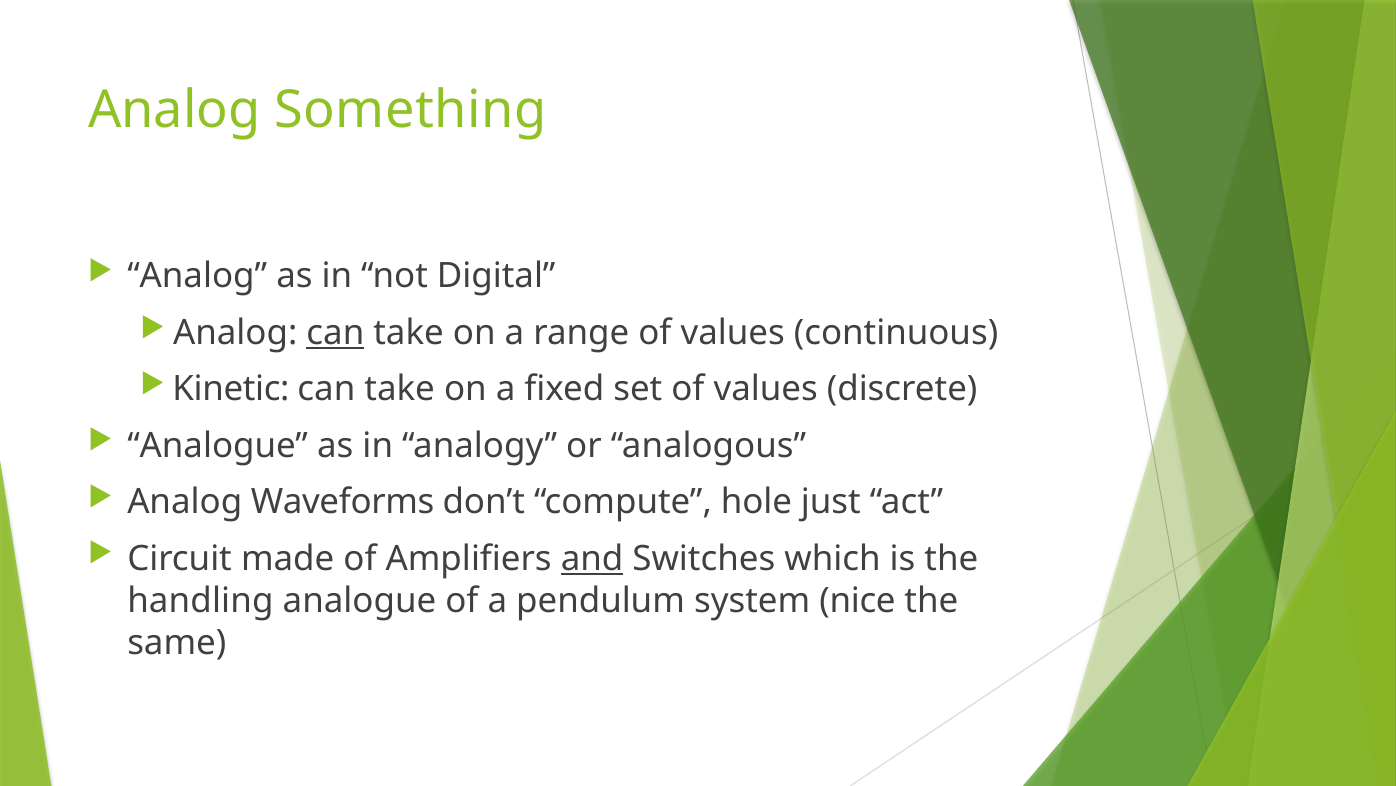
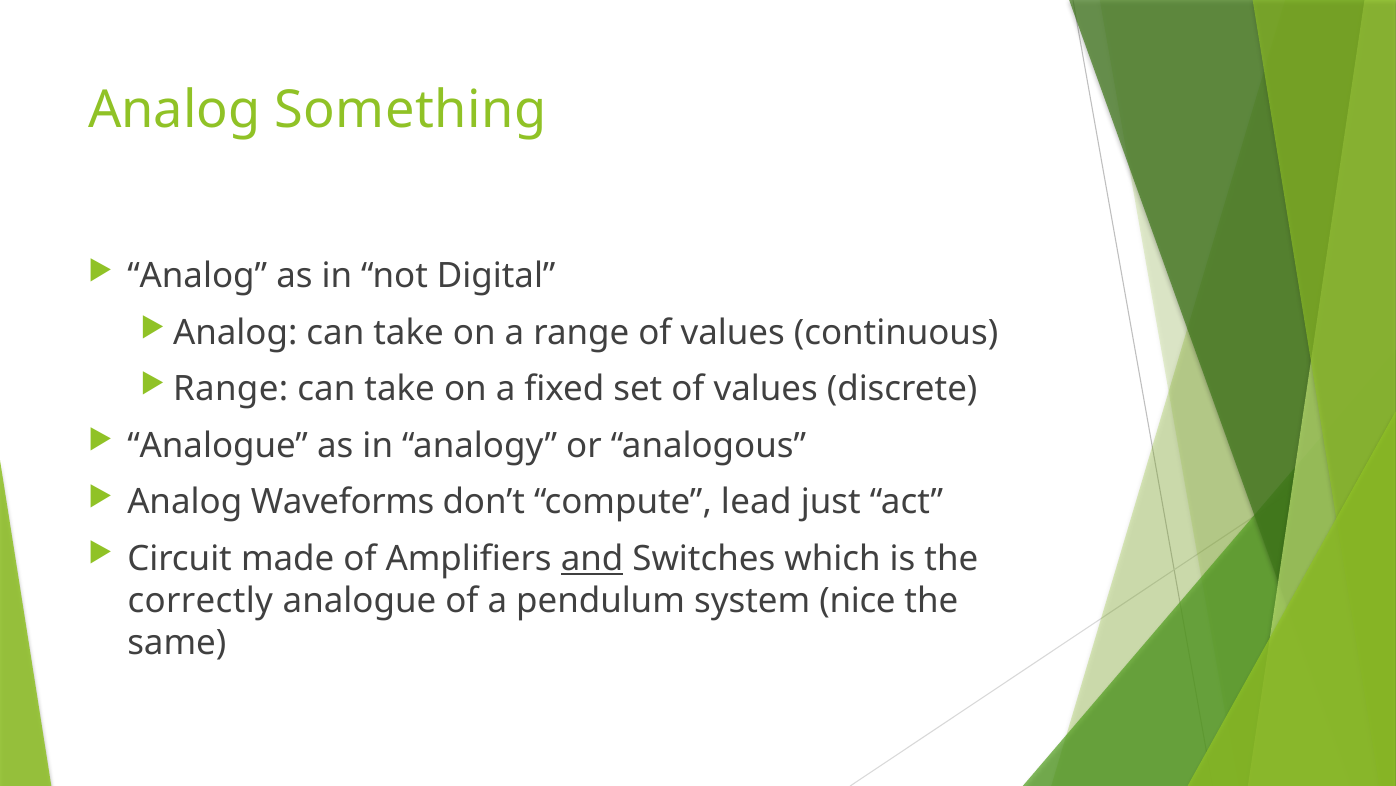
can underline: present -> none (335, 332)
Kinetic: Kinetic -> Range (231, 389)
hole: hole -> lead (756, 502)
handling: handling -> correctly (200, 600)
